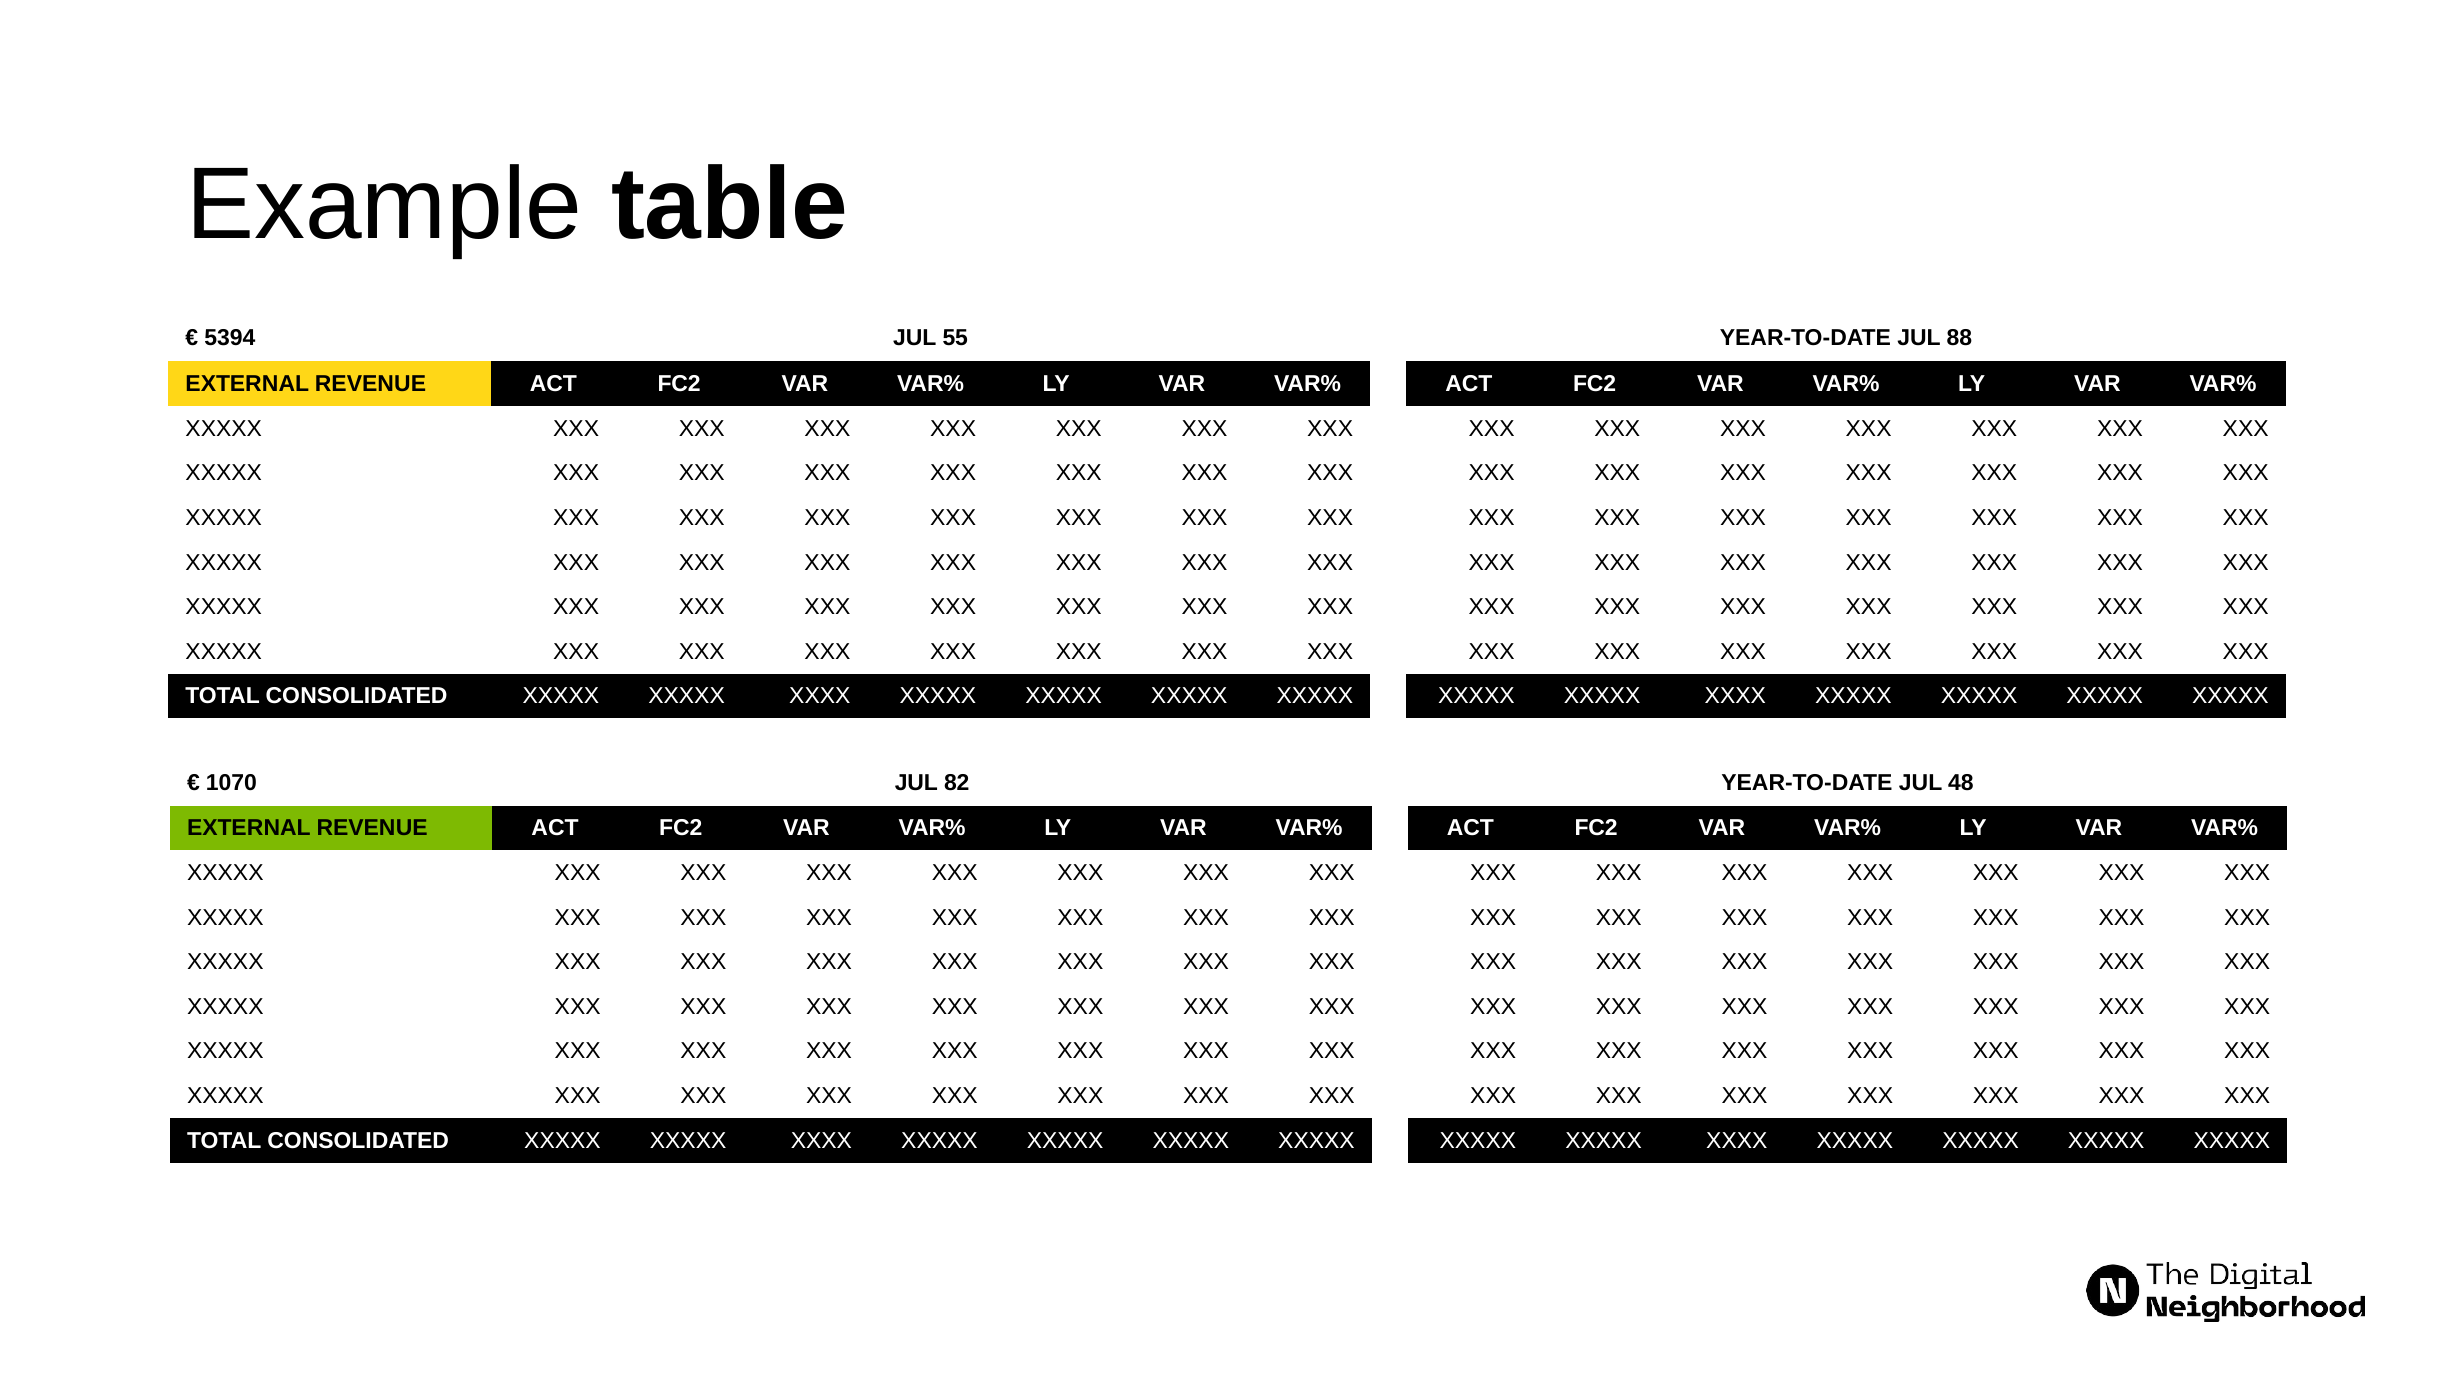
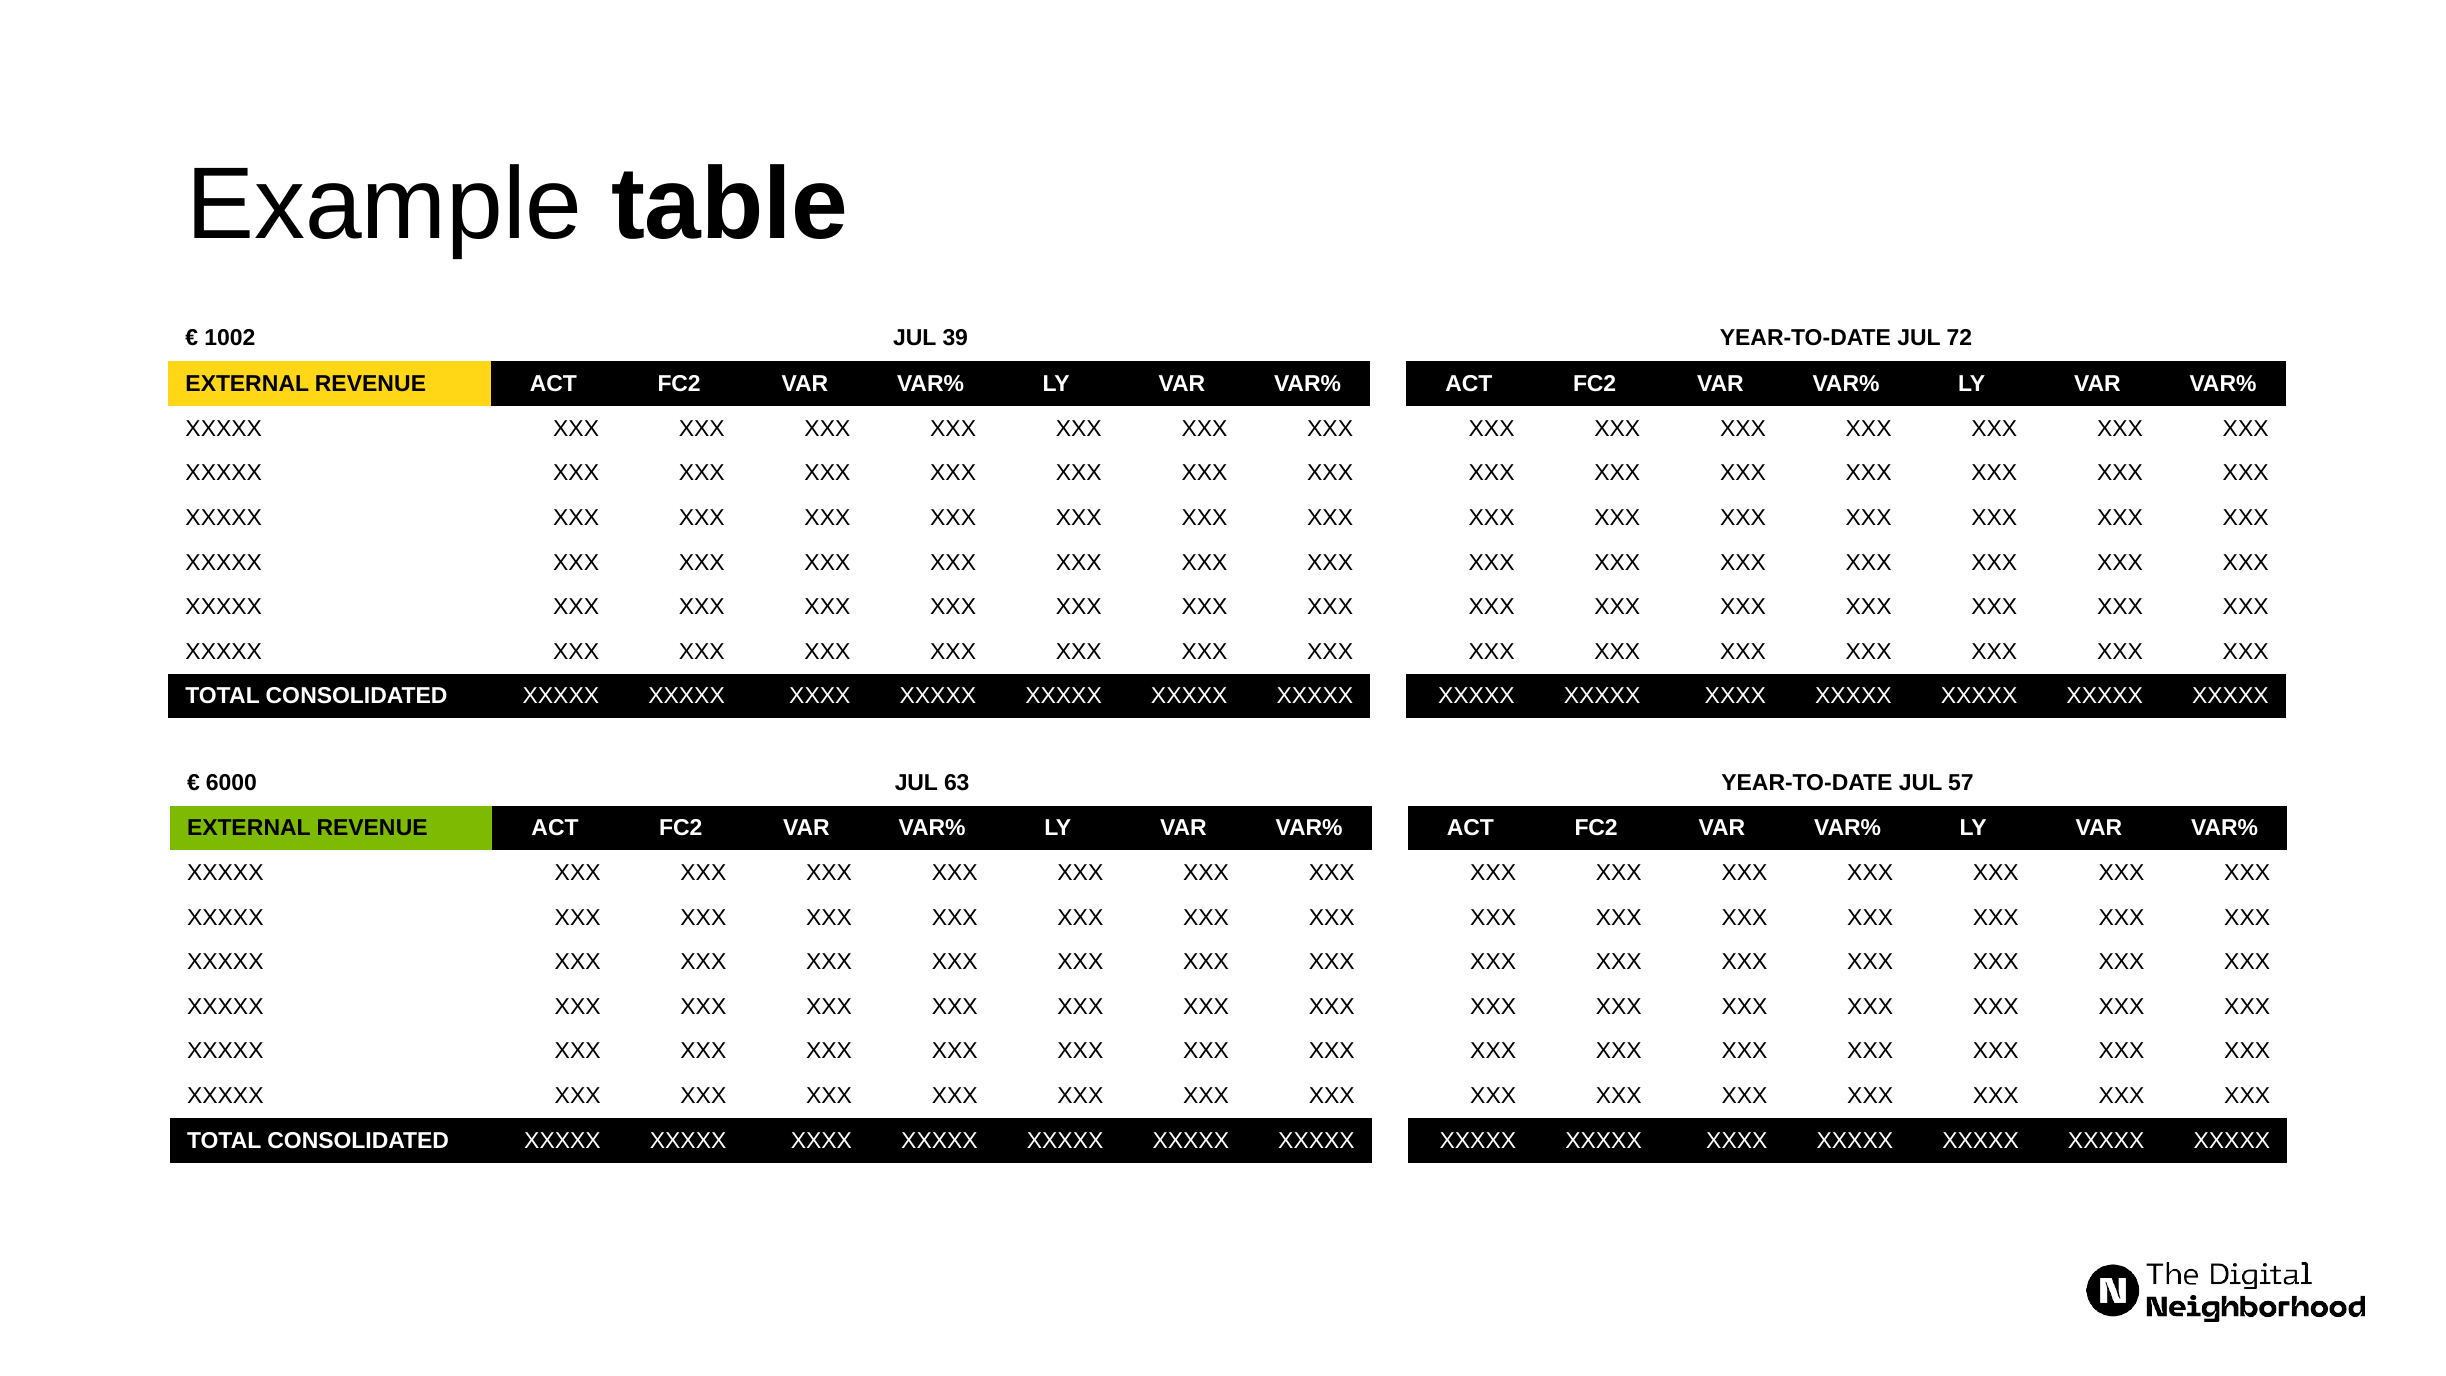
5394: 5394 -> 1002 (230, 338)
55: 55 -> 39 (955, 338)
88: 88 -> 72 (1959, 338)
1070: 1070 -> 6000 (231, 783)
82: 82 -> 63 (957, 783)
48: 48 -> 57 (1961, 783)
